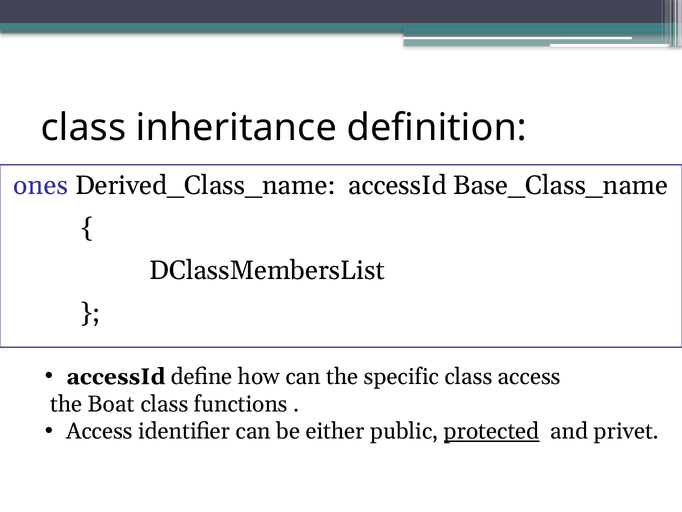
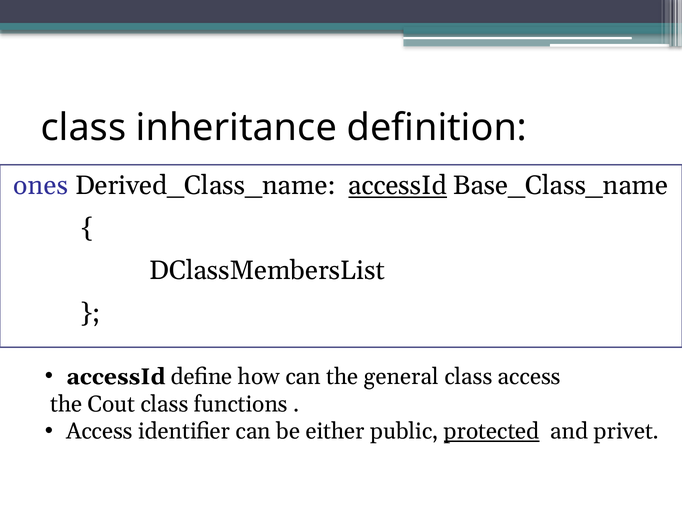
accessId underline: none -> present (398, 186)
specific: specific -> general (401, 376)
Boat: Boat -> Cout (112, 404)
